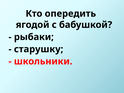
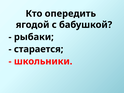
старушку: старушку -> старается (39, 49)
